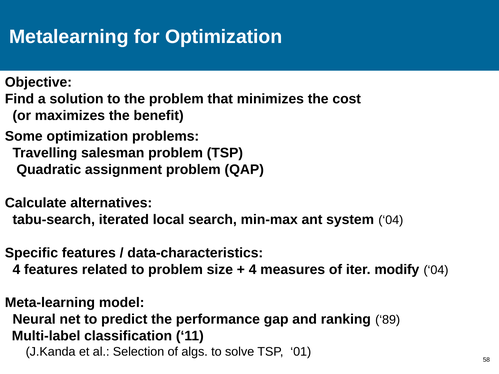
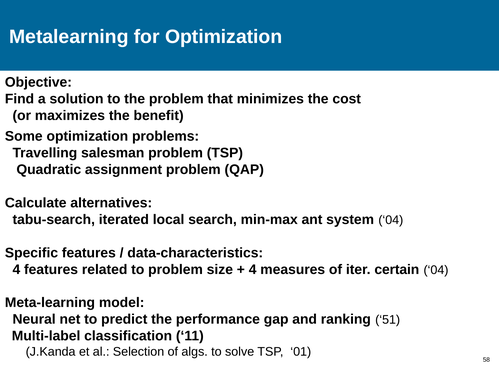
modify: modify -> certain (397, 270)
89: 89 -> 51 (388, 320)
